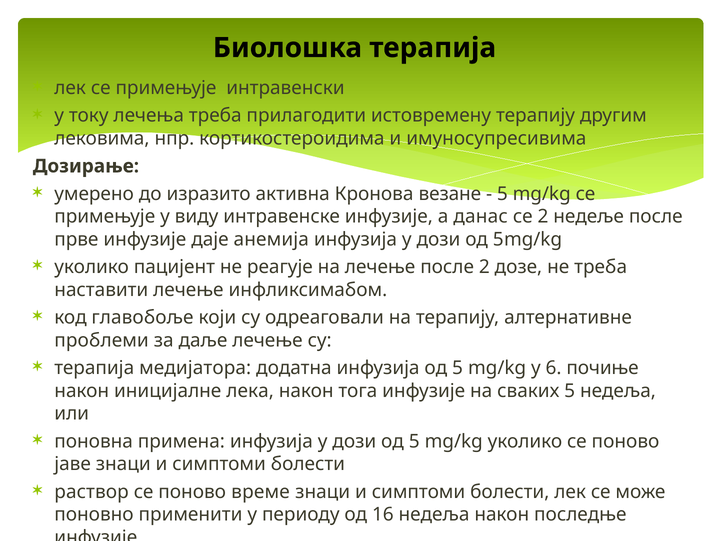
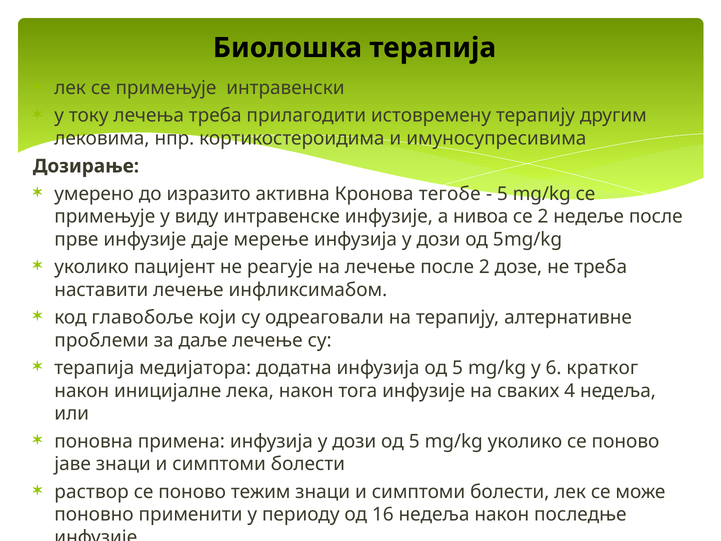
везане: везане -> тегобе (450, 194)
данас: данас -> нивоа (481, 216)
анемија: анемија -> мерење (271, 239)
почиње: почиње -> кратког (602, 368)
сваких 5: 5 -> 4 (570, 391)
време: време -> тежим (261, 492)
